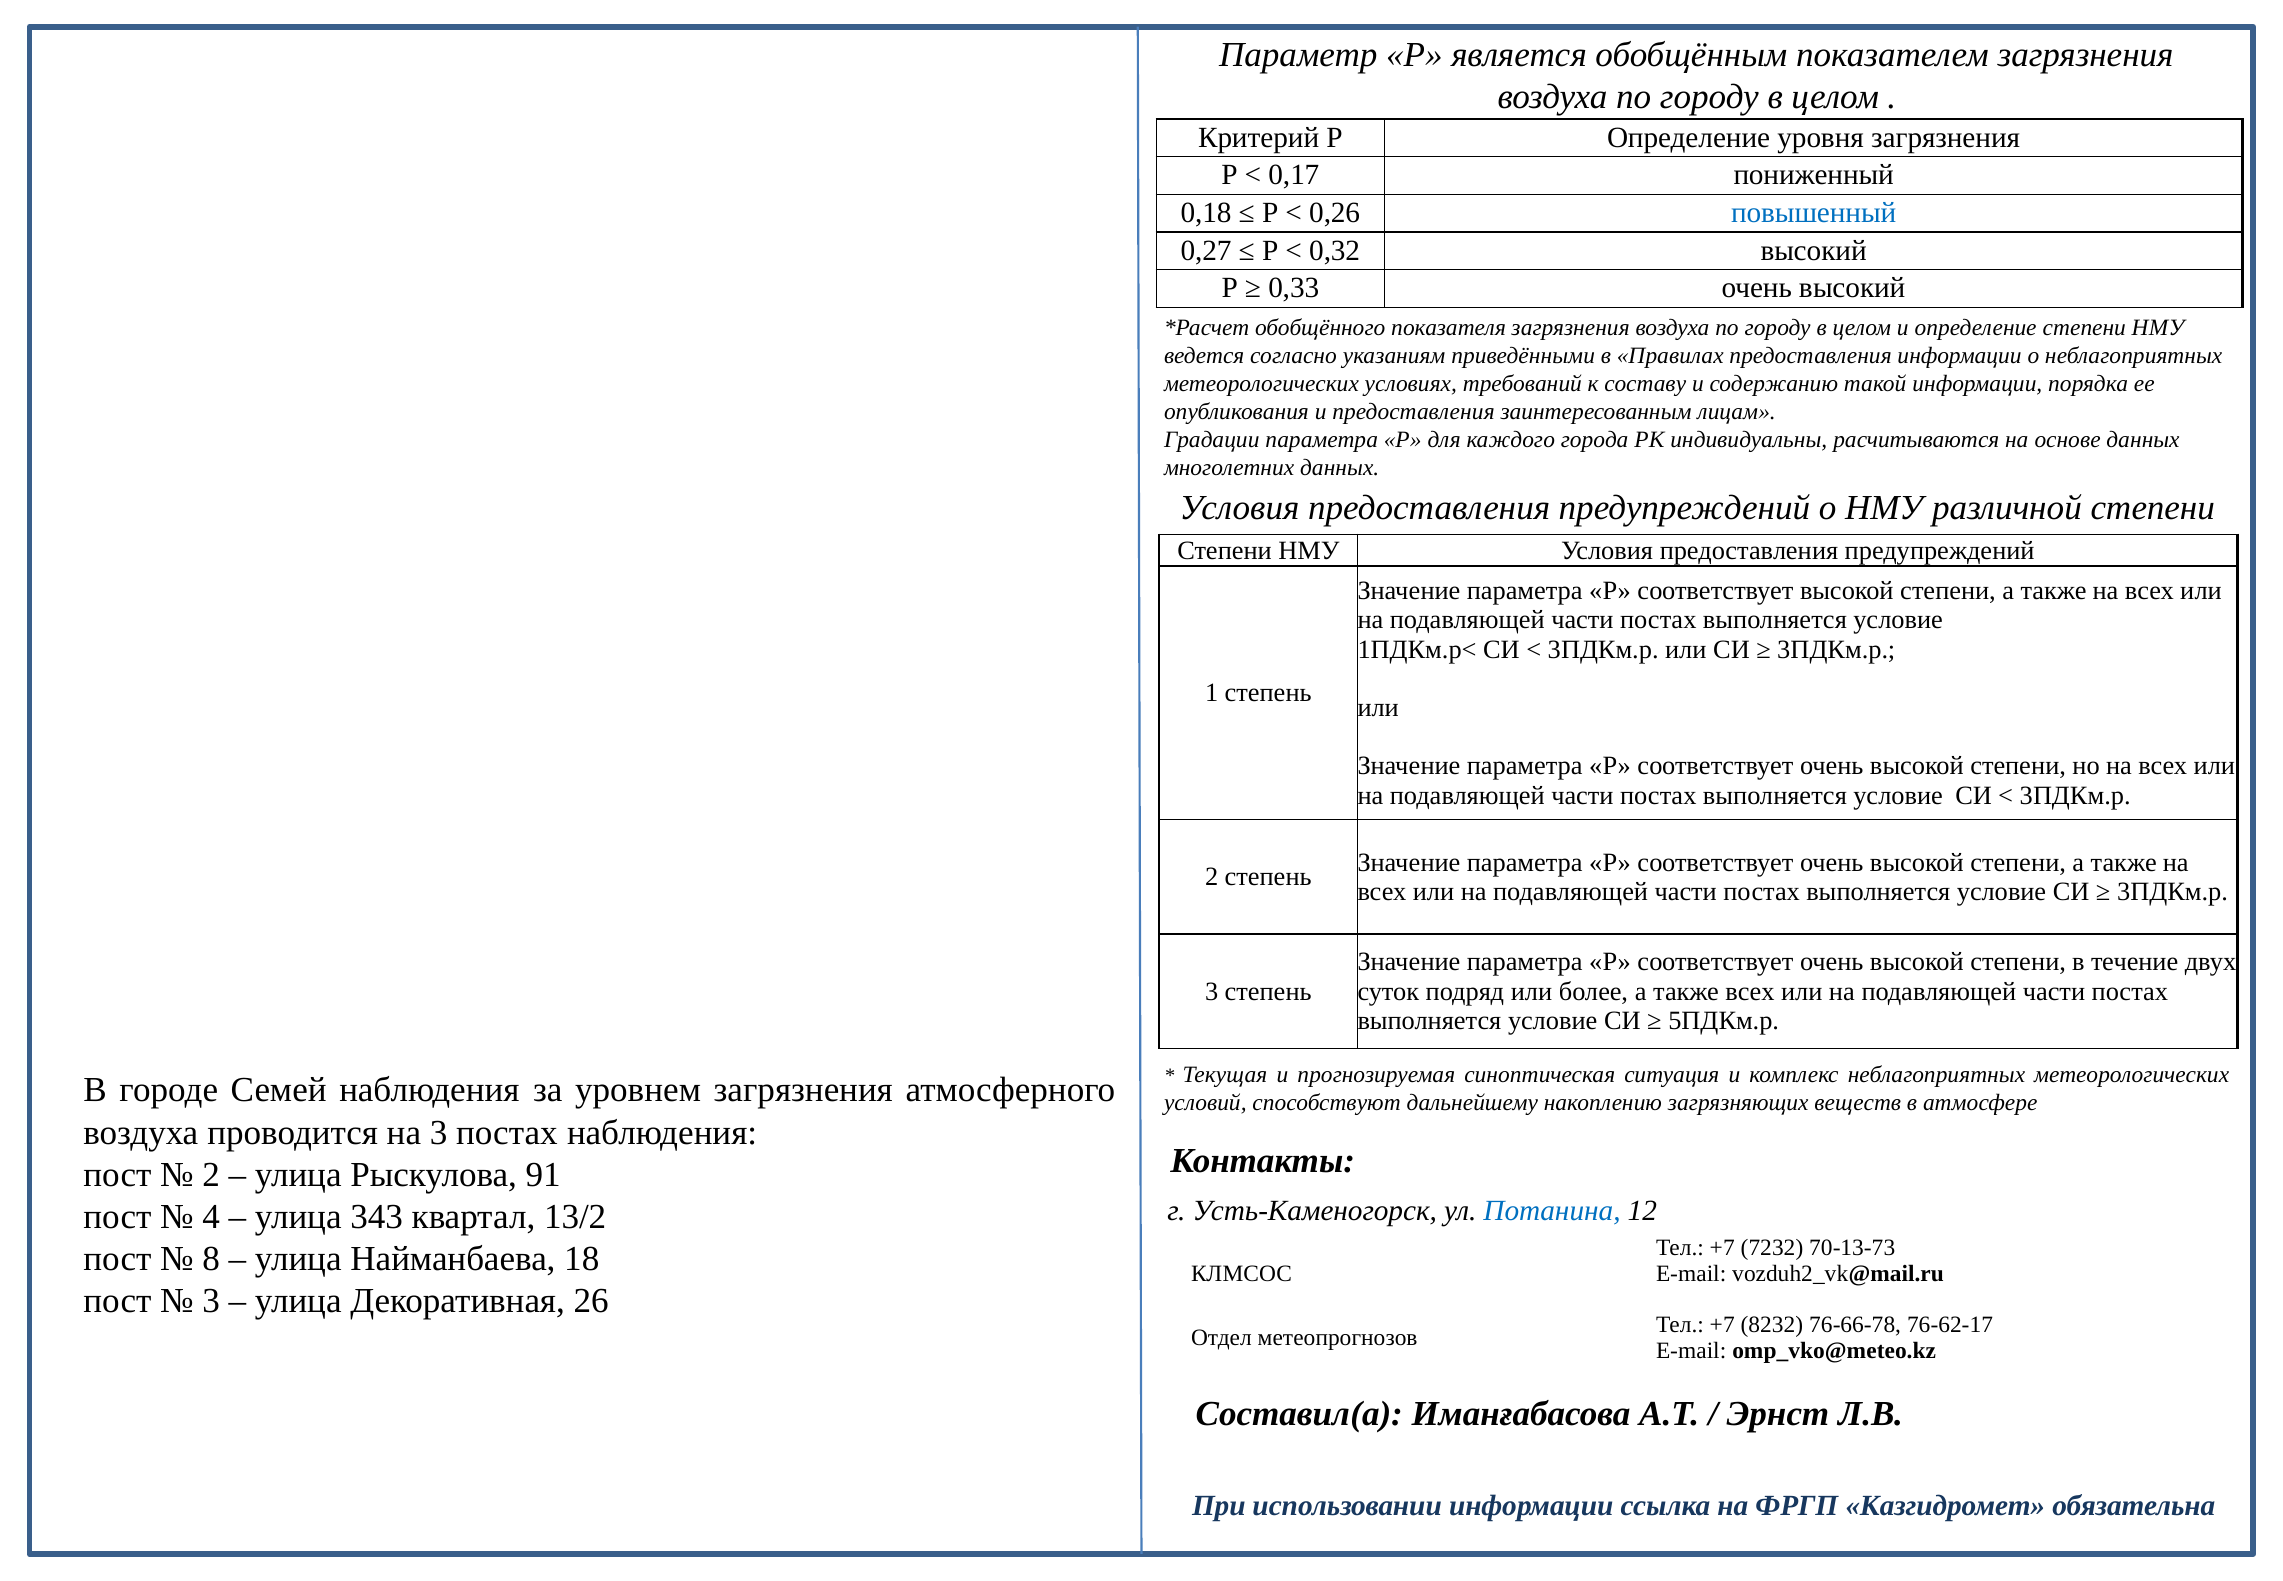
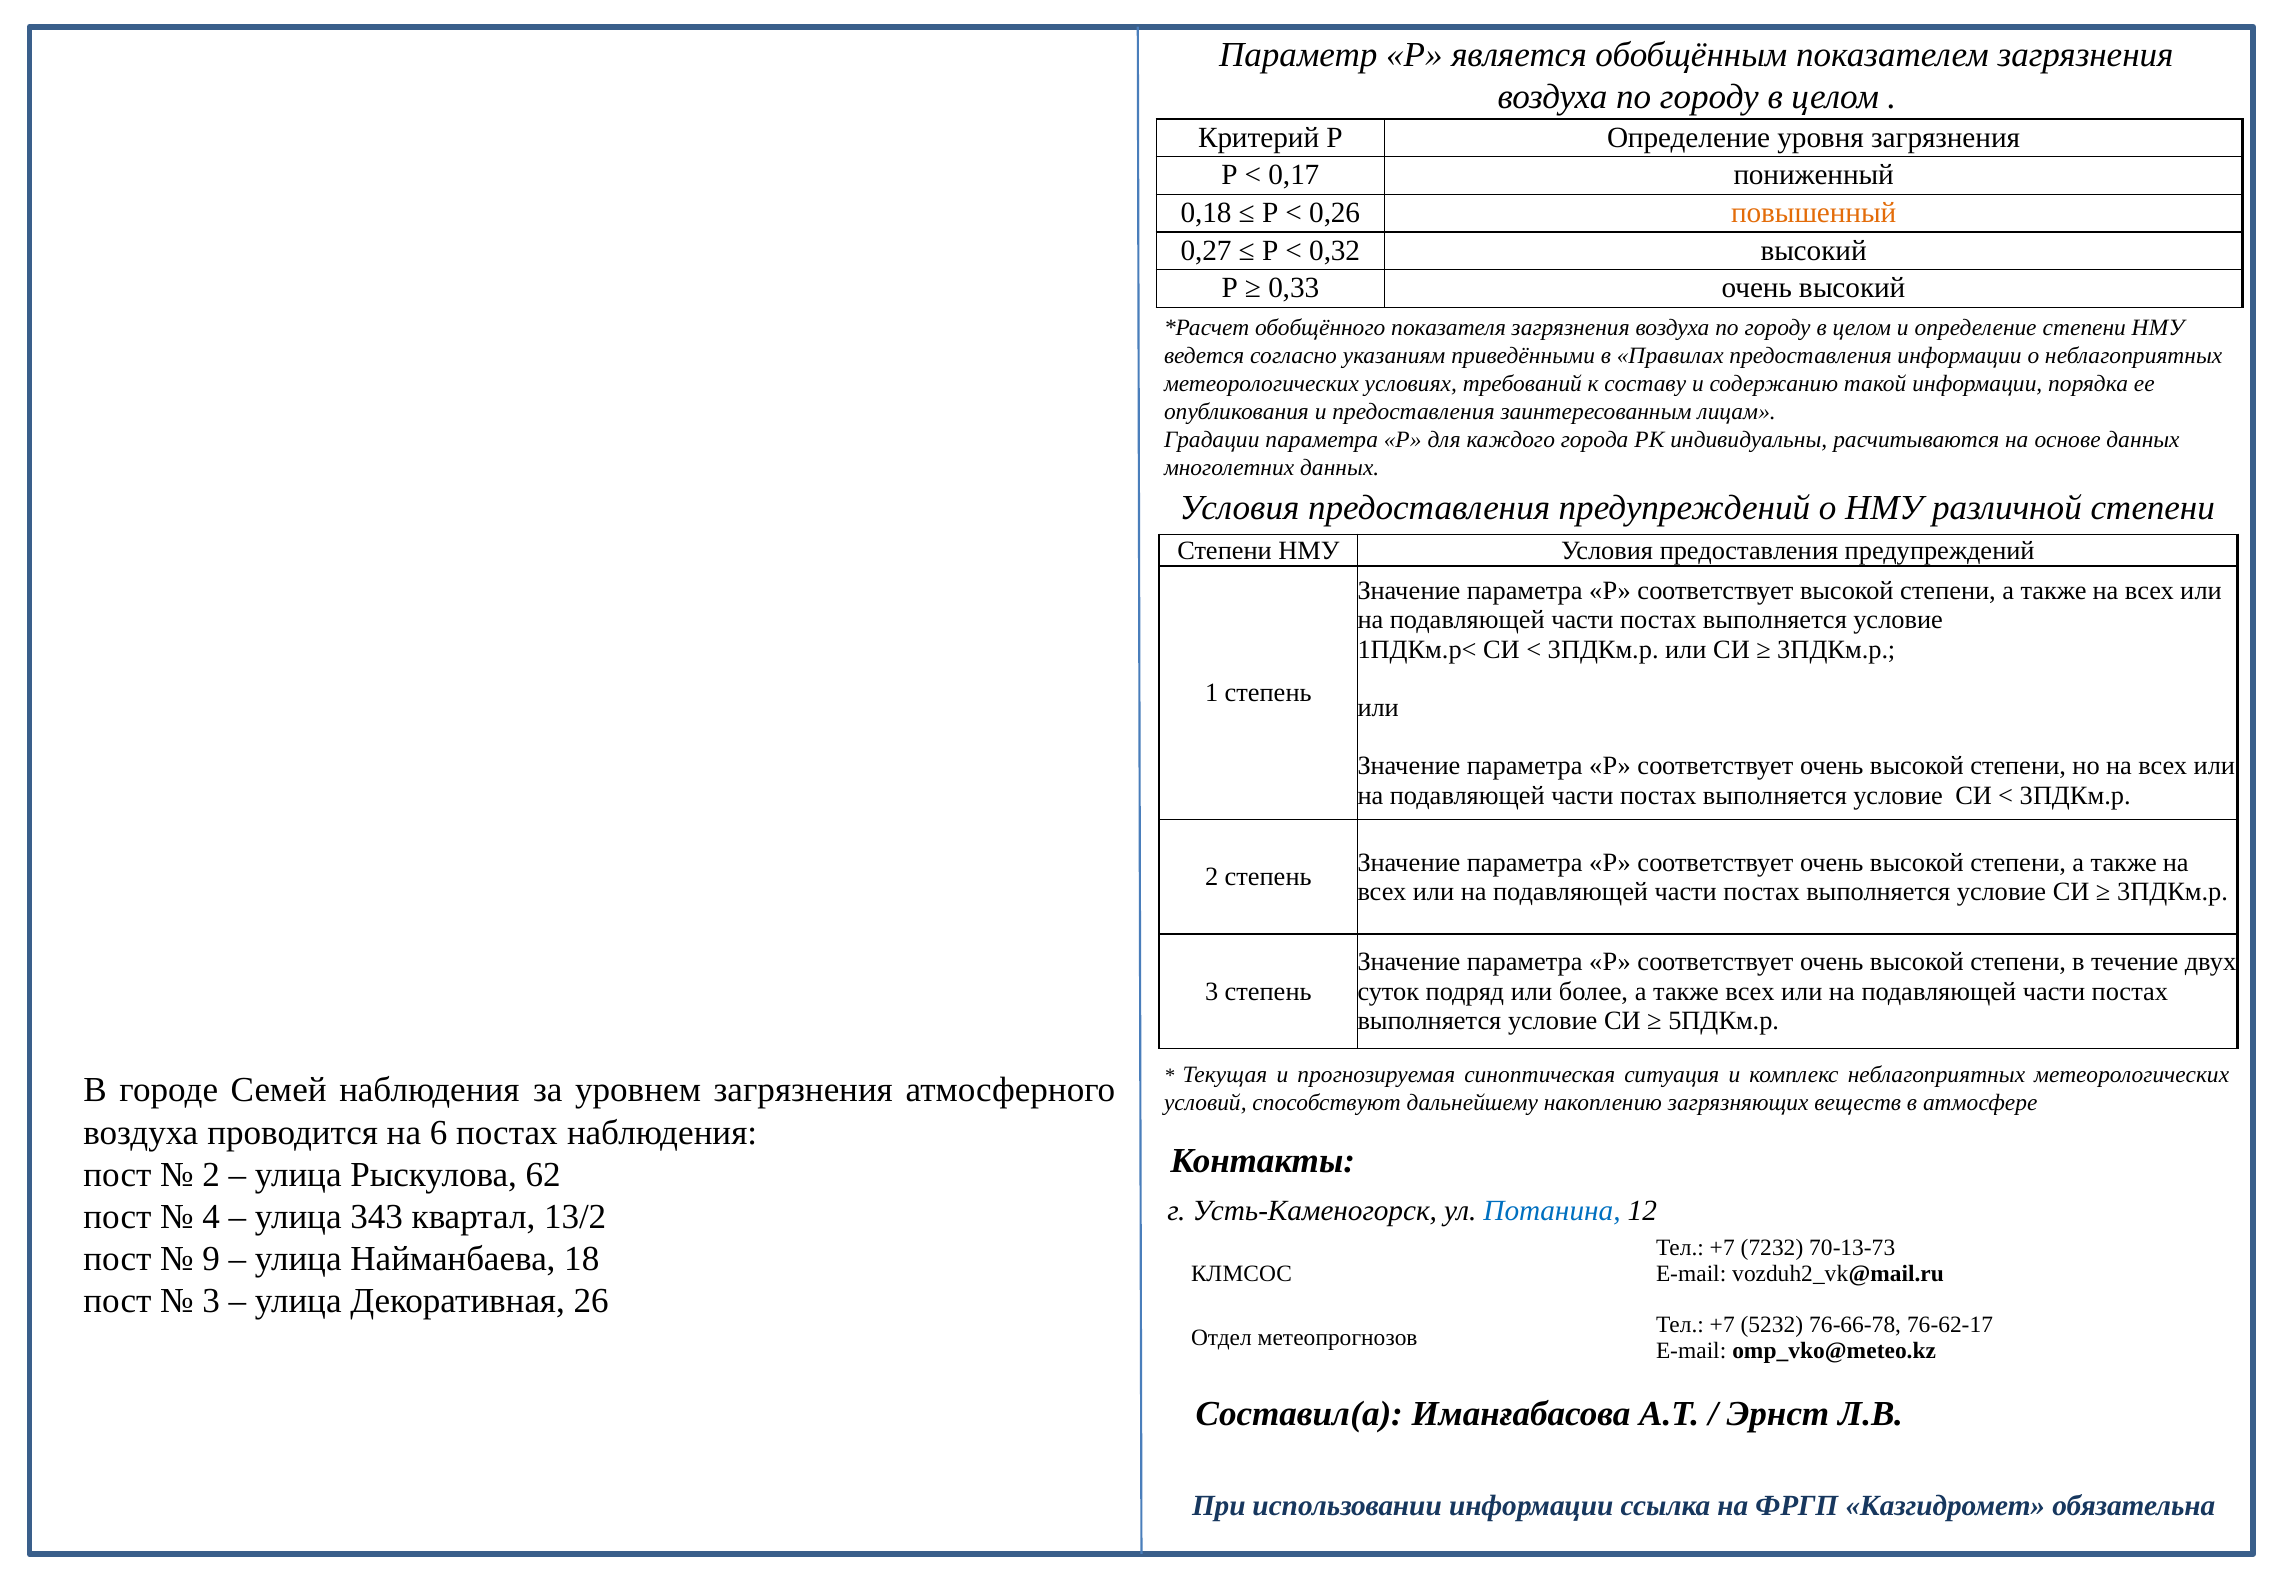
повышенный colour: blue -> orange (1814, 213)
на 3: 3 -> 6 (439, 1132)
91: 91 -> 62 (543, 1174)
8: 8 -> 9 (211, 1259)
8232: 8232 -> 5232 (1772, 1324)
